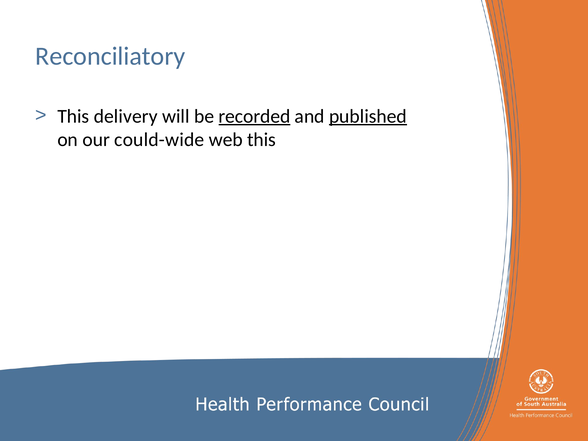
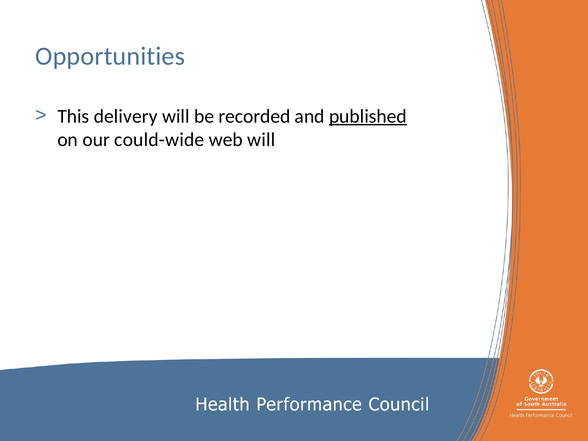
Reconciliatory: Reconciliatory -> Opportunities (110, 56)
recorded underline: present -> none (254, 116)
web this: this -> will (261, 140)
